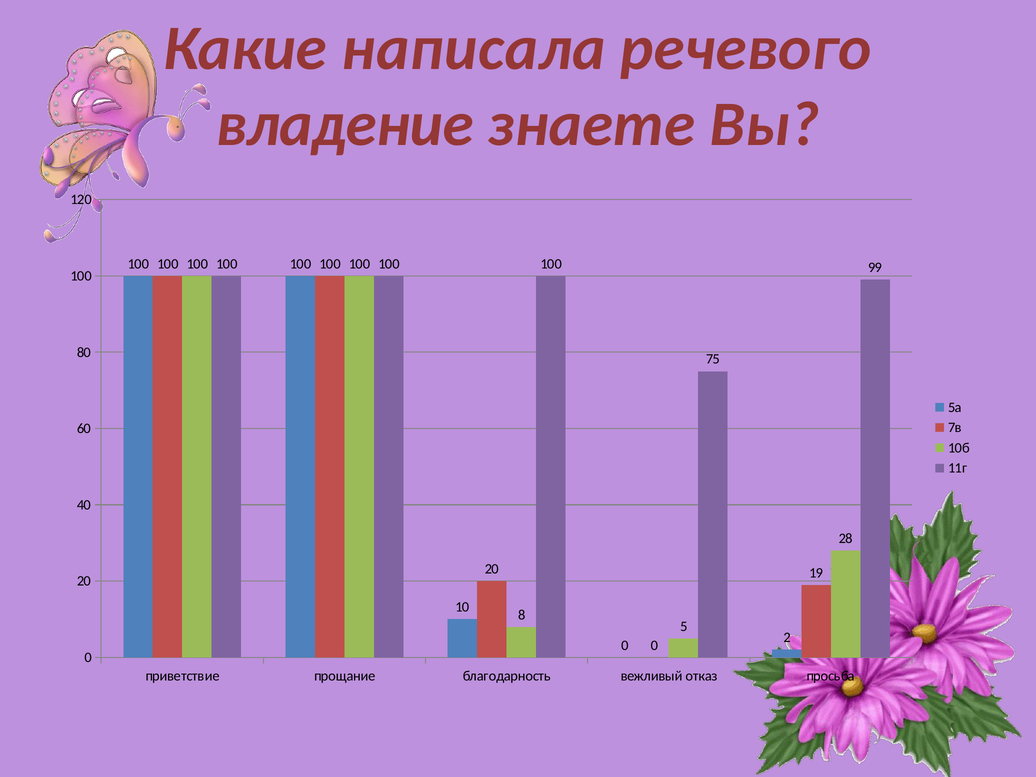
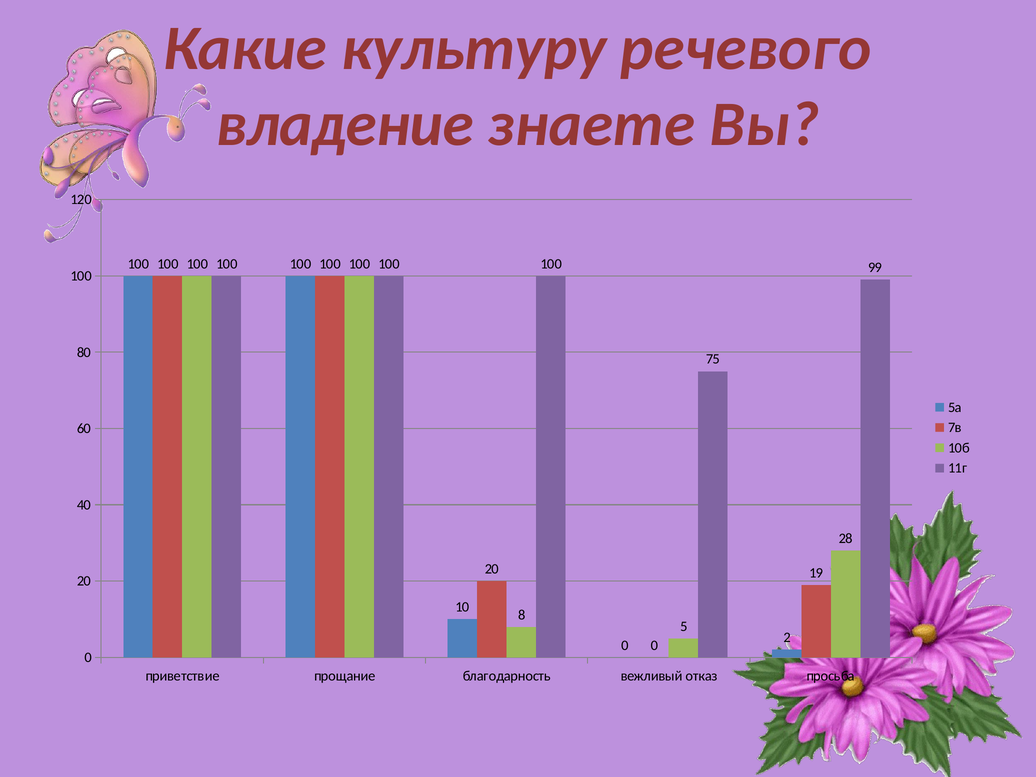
написала: написала -> культуру (474, 49)
